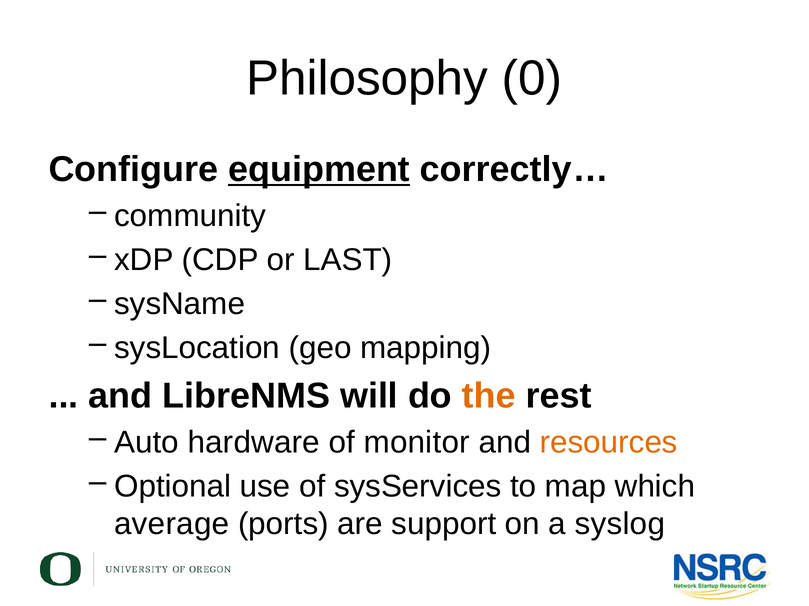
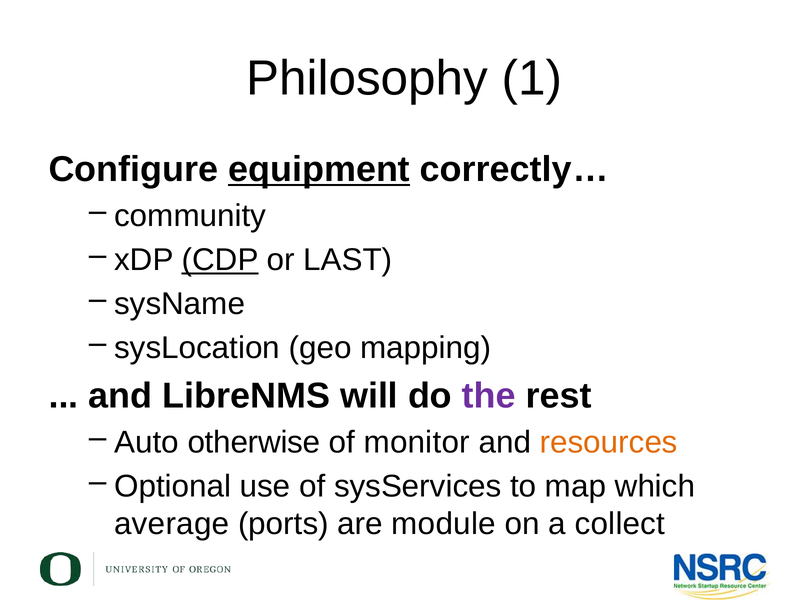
0: 0 -> 1 (532, 78)
CDP underline: none -> present (220, 260)
the colour: orange -> purple (489, 396)
hardware: hardware -> otherwise (254, 443)
support: support -> module (444, 525)
syslog: syslog -> collect (620, 525)
